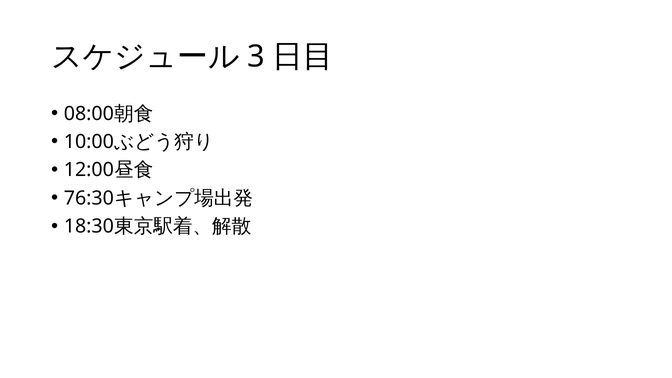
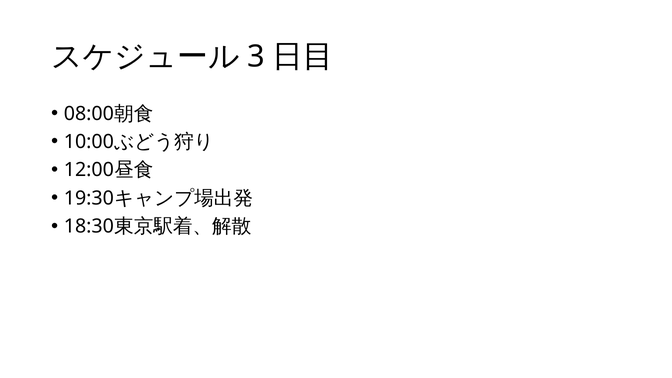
76:30: 76:30 -> 19:30 (89, 198)
